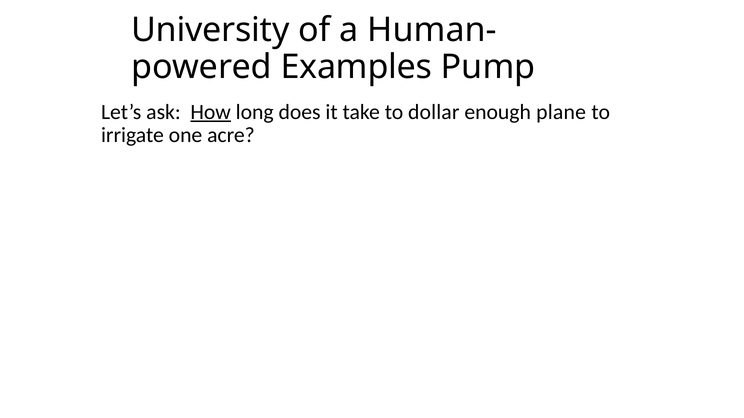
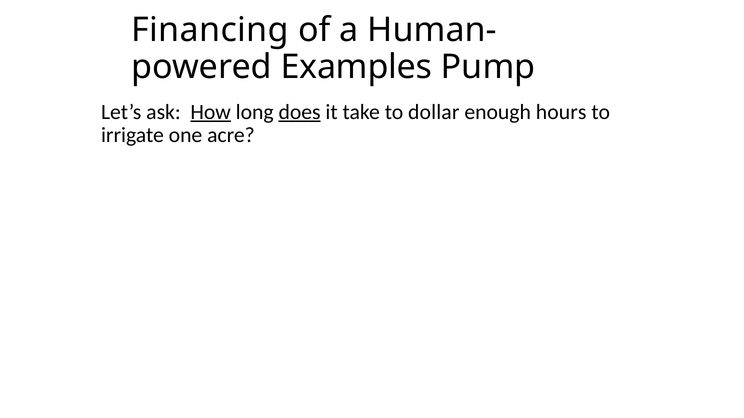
University: University -> Financing (210, 30)
does underline: none -> present (300, 112)
plane: plane -> hours (561, 112)
